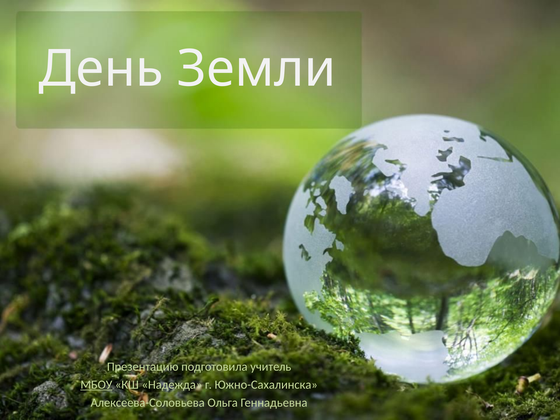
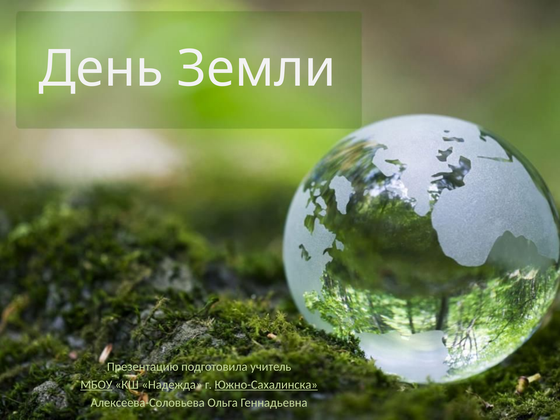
Южно-Сахалинска underline: none -> present (266, 385)
